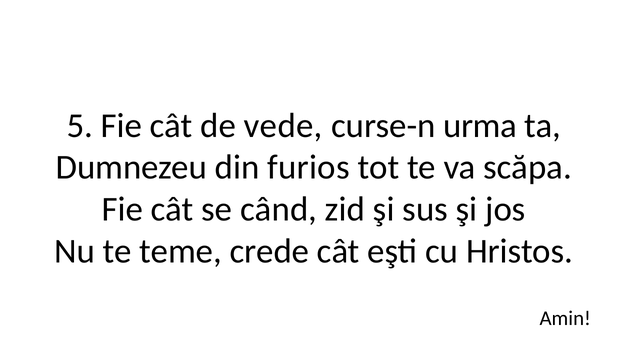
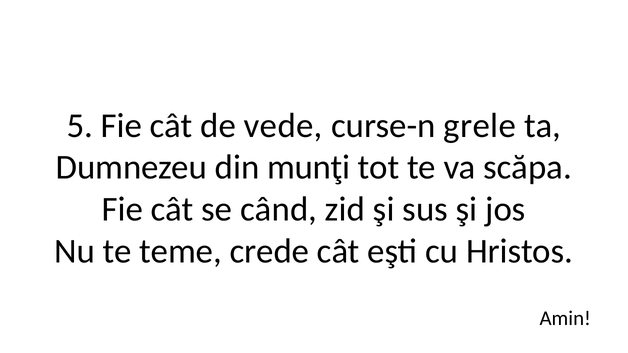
urma: urma -> grele (480, 126)
furios: furios -> munţi (309, 168)
